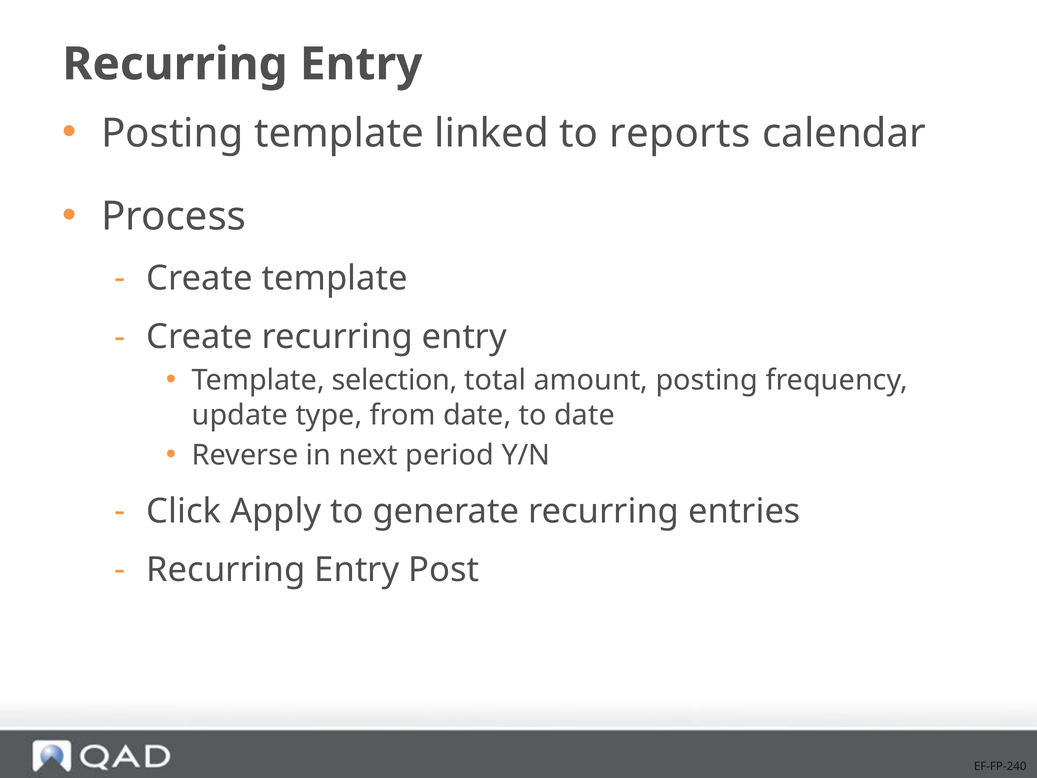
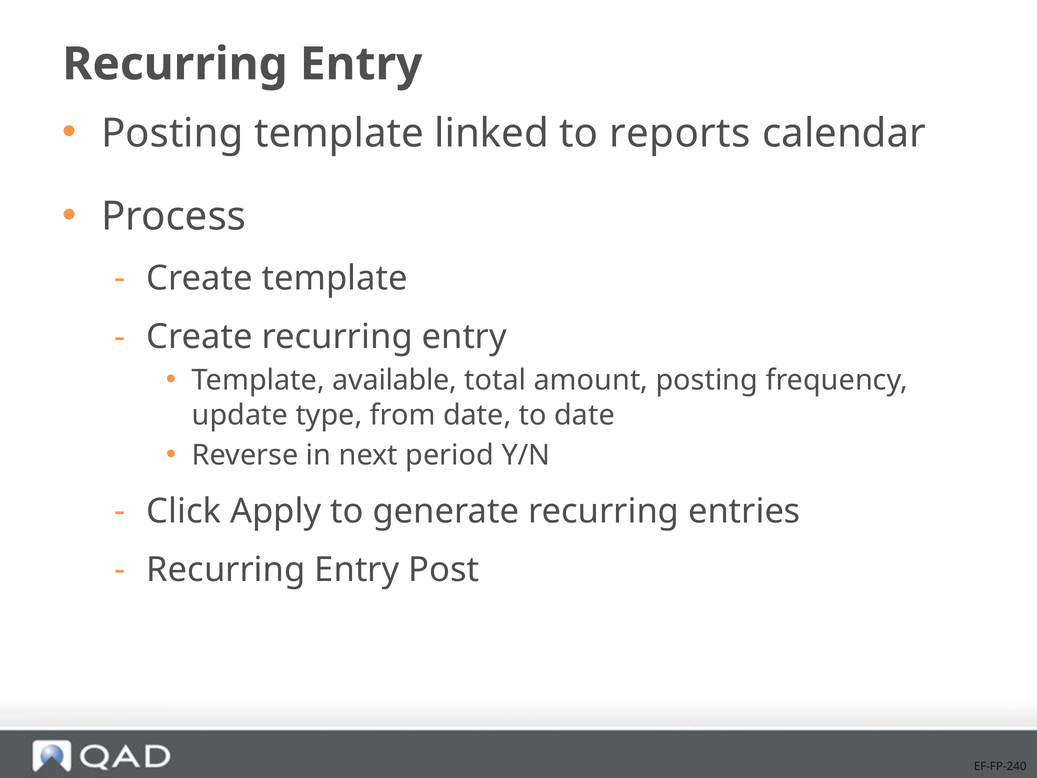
selection: selection -> available (395, 380)
